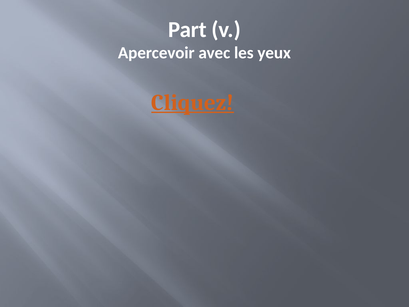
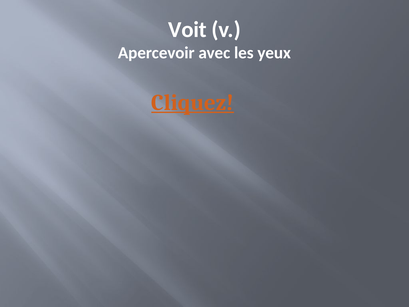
Part: Part -> Voit (187, 30)
